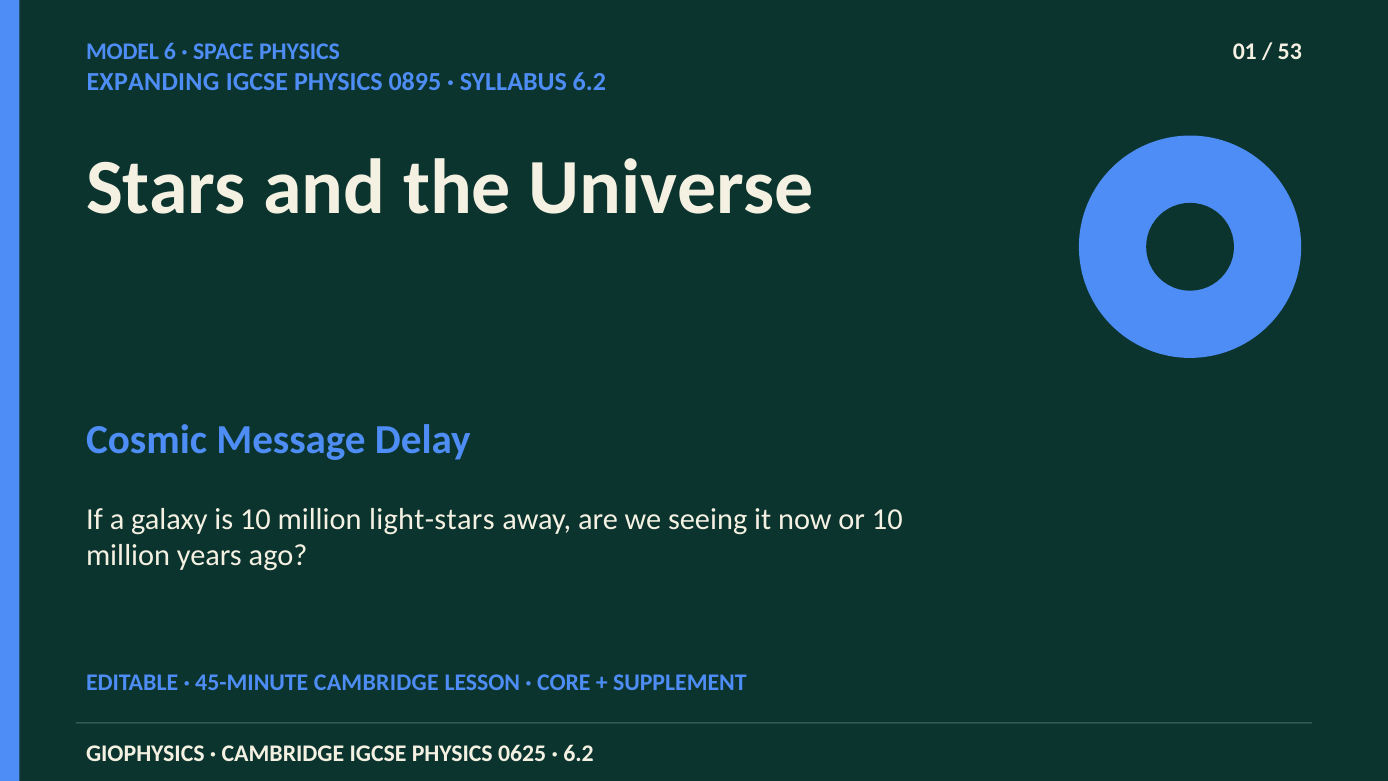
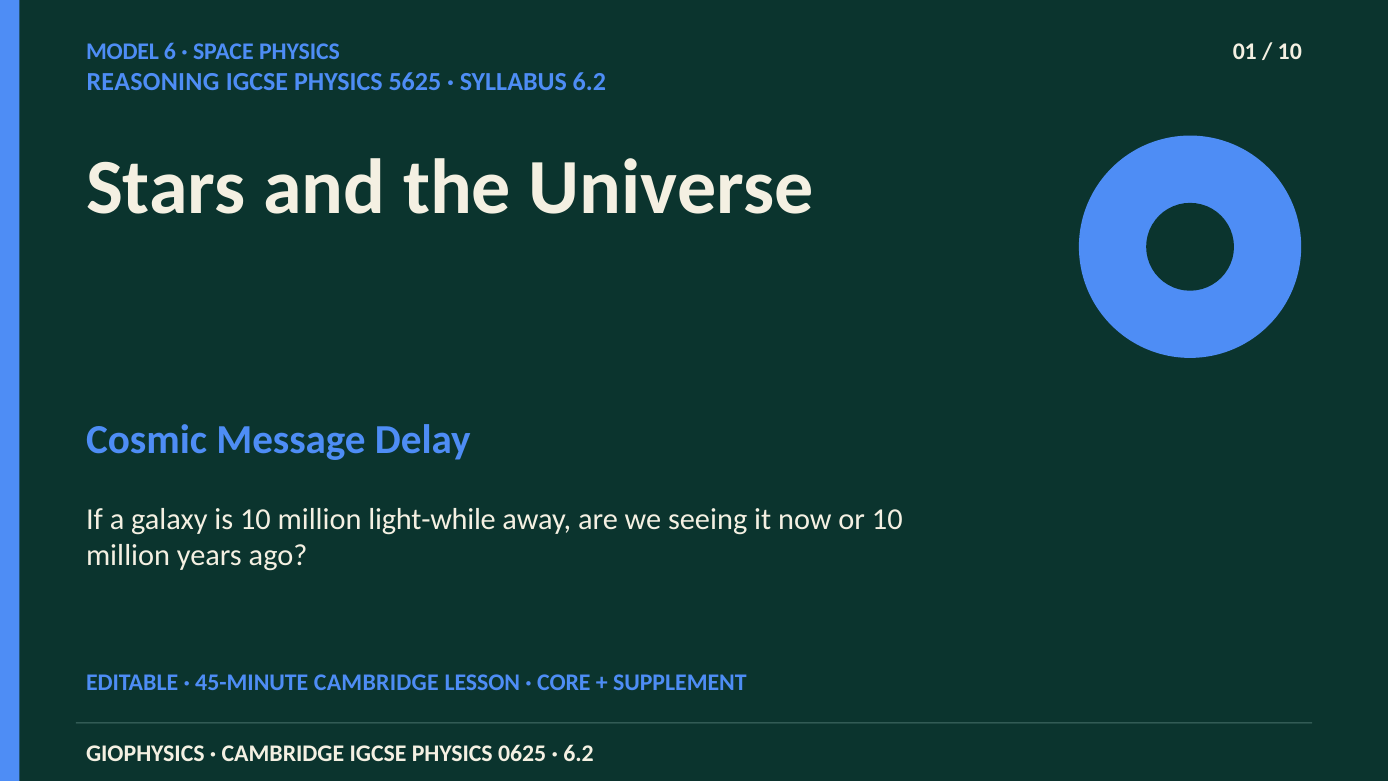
53: 53 -> 10 (1290, 51)
EXPANDING: EXPANDING -> REASONING (153, 82)
0895: 0895 -> 5625 (415, 82)
light-stars: light-stars -> light-while (432, 519)
